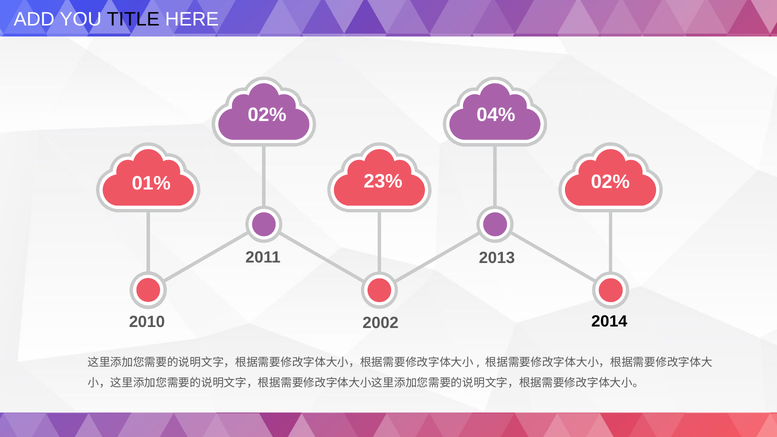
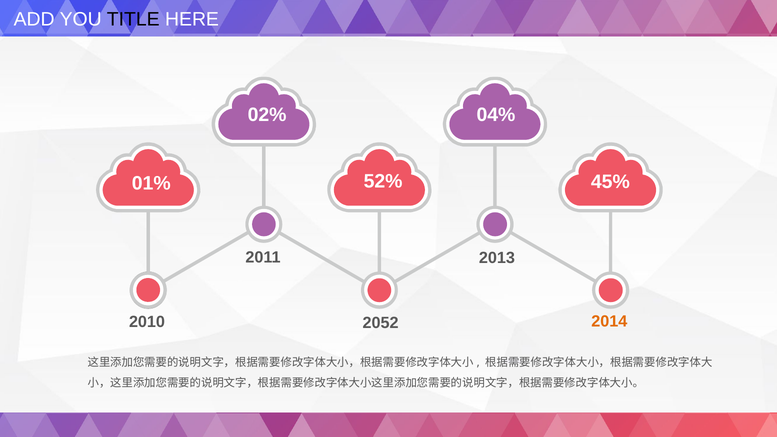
23%: 23% -> 52% (383, 182)
02%: 02% -> 45% (610, 182)
2014 colour: black -> orange (609, 322)
2002: 2002 -> 2052 (381, 323)
